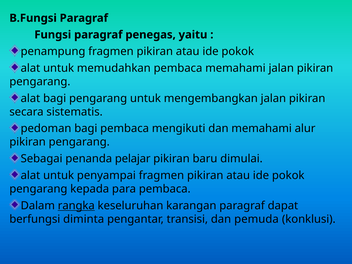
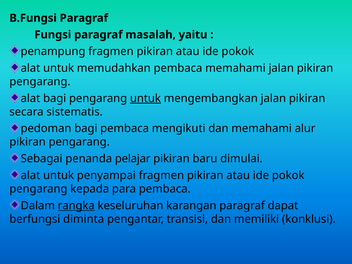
penegas: penegas -> masalah (151, 35)
untuk underline: none -> present (145, 98)
pemuda: pemuda -> memiliki (257, 219)
